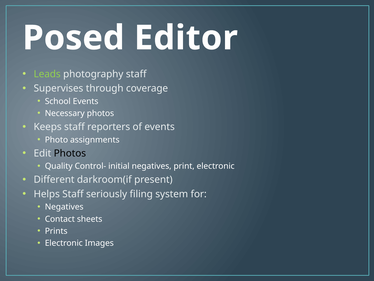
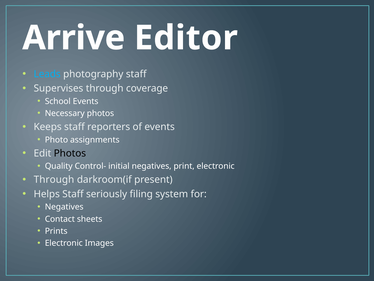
Posed: Posed -> Arrive (74, 38)
Leads colour: light green -> light blue (47, 74)
Different: Different -> Through (54, 179)
